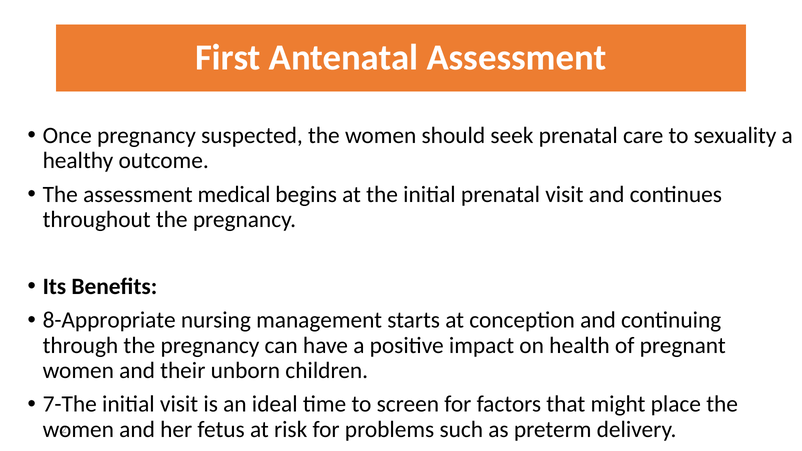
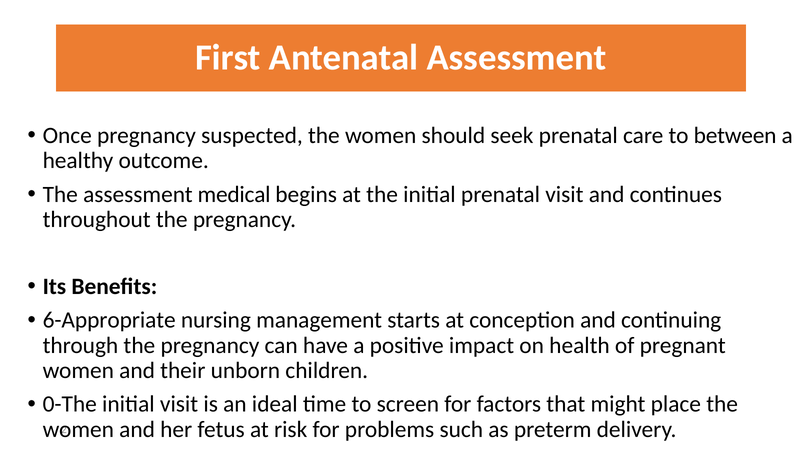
sexuality: sexuality -> between (735, 136)
8-Appropriate: 8-Appropriate -> 6-Appropriate (109, 320)
7-The: 7-The -> 0-The (70, 404)
